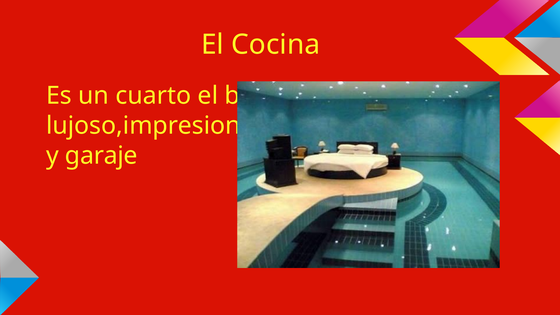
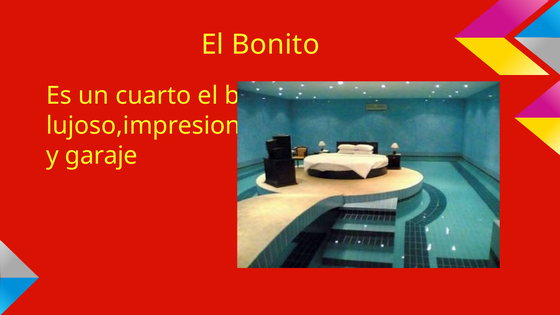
Cocina: Cocina -> Bonito (276, 45)
